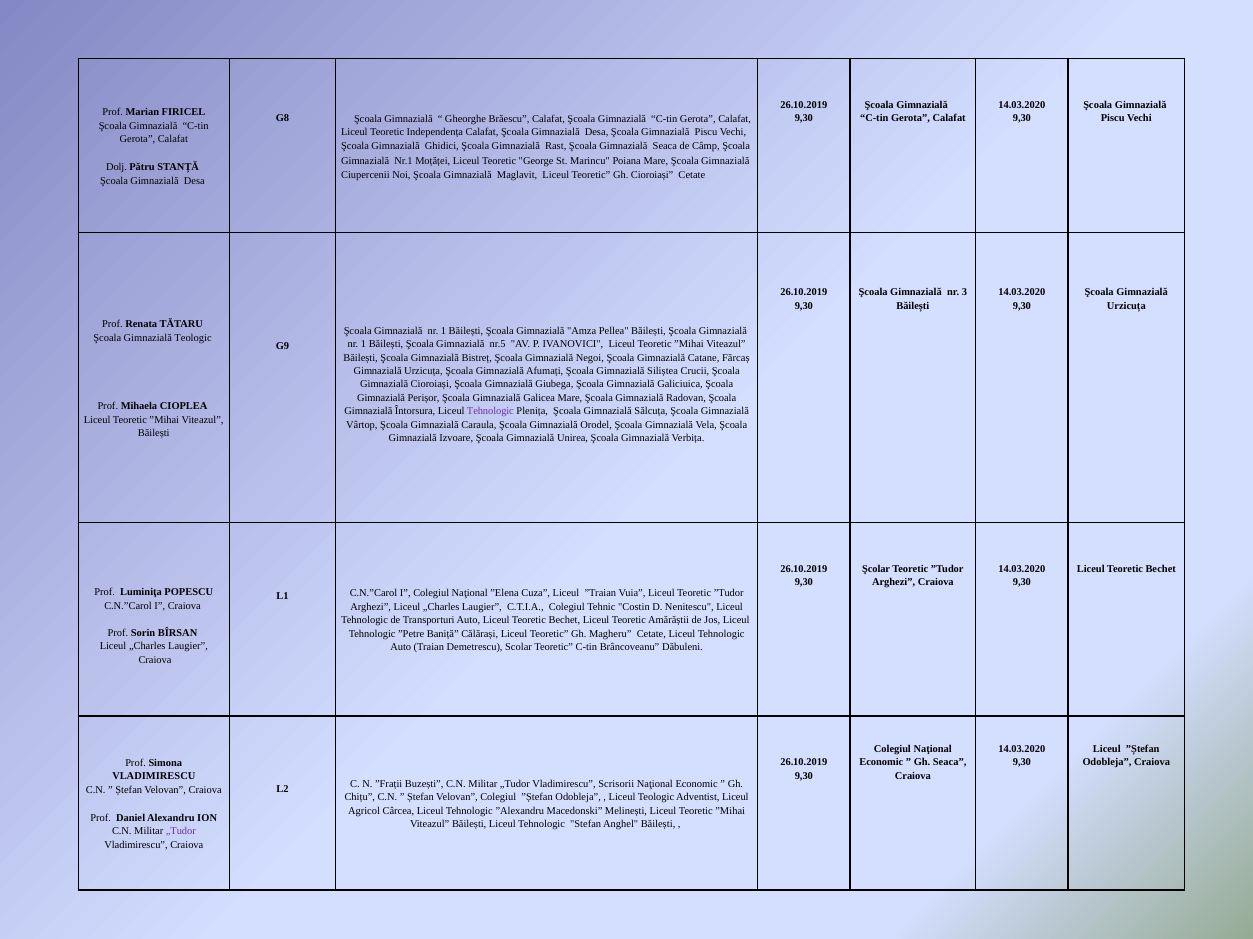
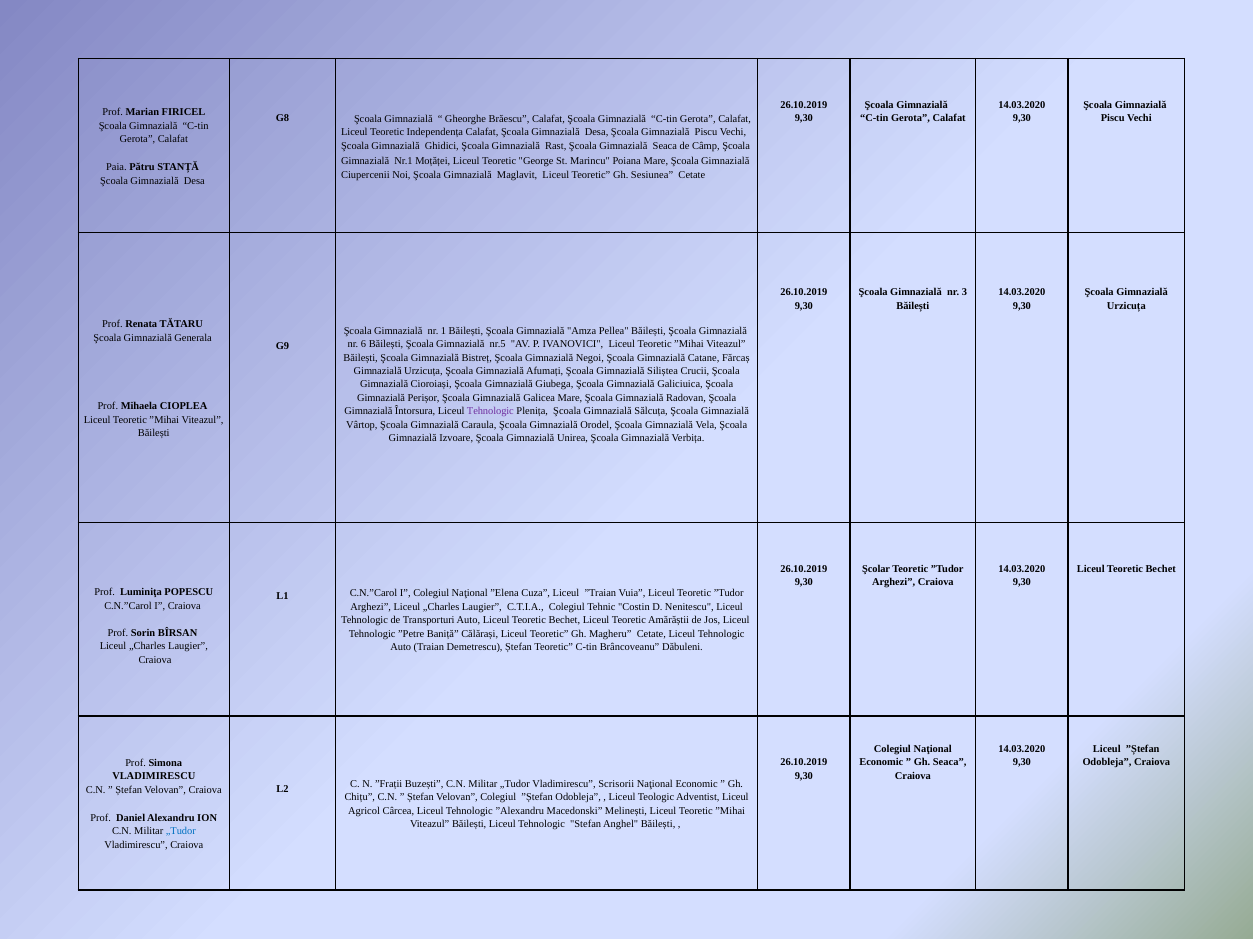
Dolj: Dolj -> Paia (116, 168)
Gh Cioroiași: Cioroiași -> Sesiunea (652, 175)
Gimnazială Teologic: Teologic -> Generala (193, 338)
1: 1 -> 6 (363, 344)
Demetrescu Scolar: Scolar -> Ștefan (519, 648)
„Tudor colour: purple -> blue (181, 832)
